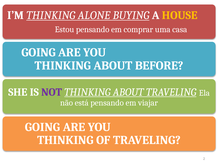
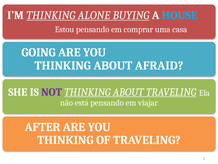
HOUSE colour: yellow -> light blue (180, 15)
BEFORE: BEFORE -> AFRAID (159, 65)
GOING: GOING -> AFTER (43, 127)
